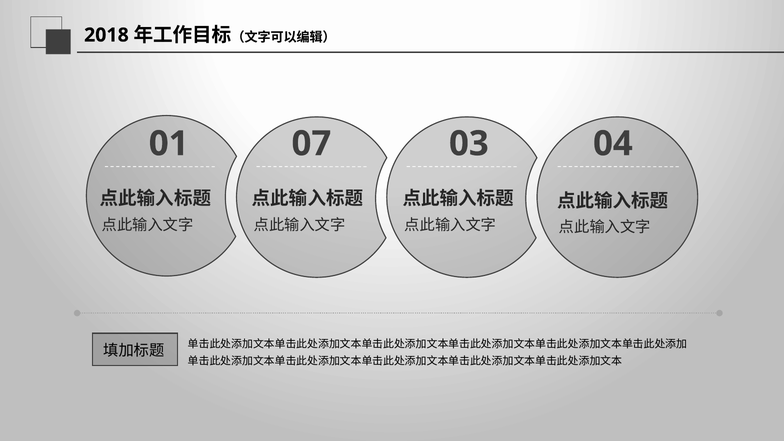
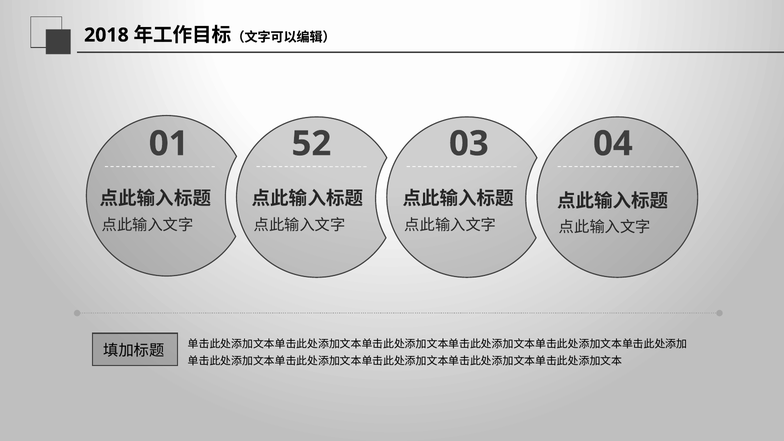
07: 07 -> 52 (311, 144)
